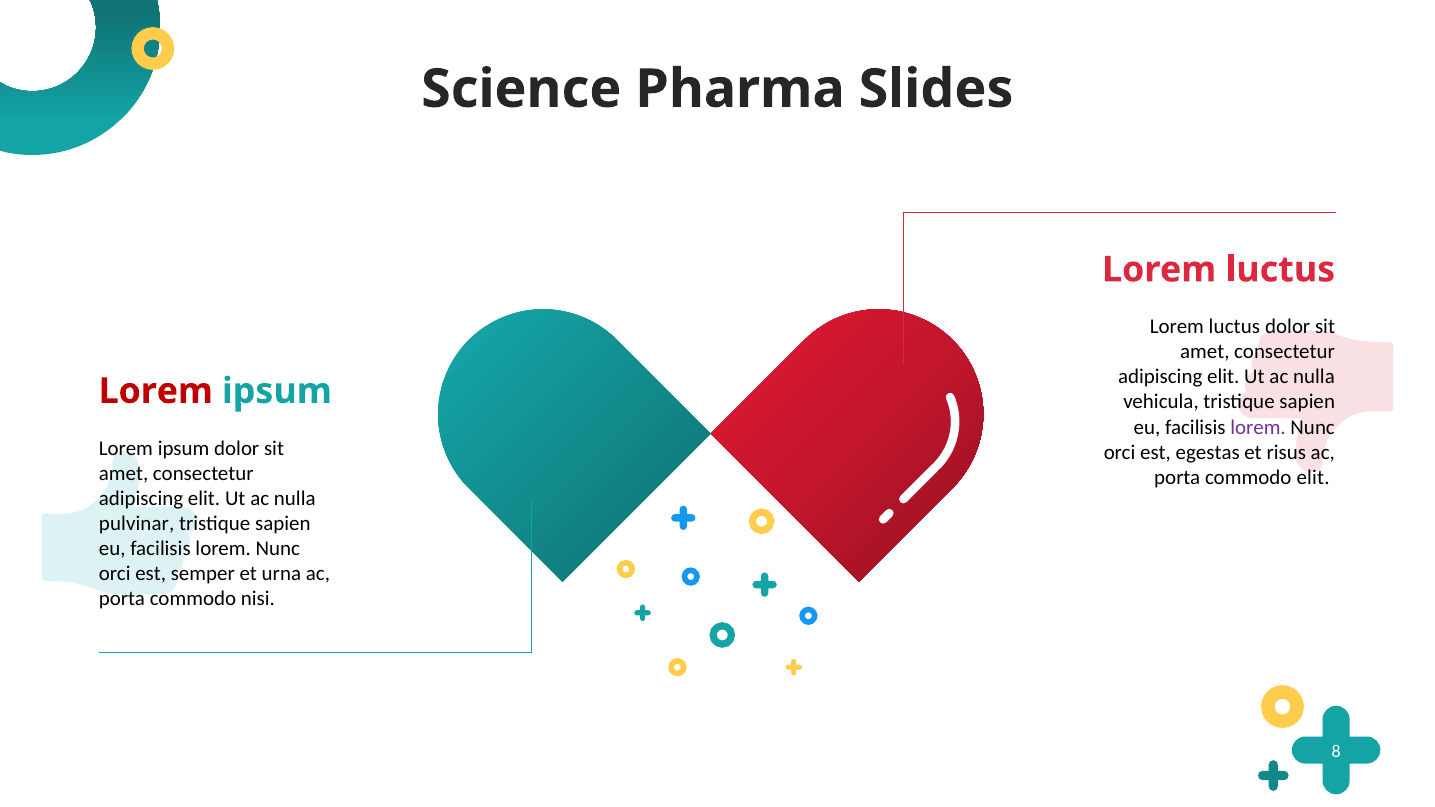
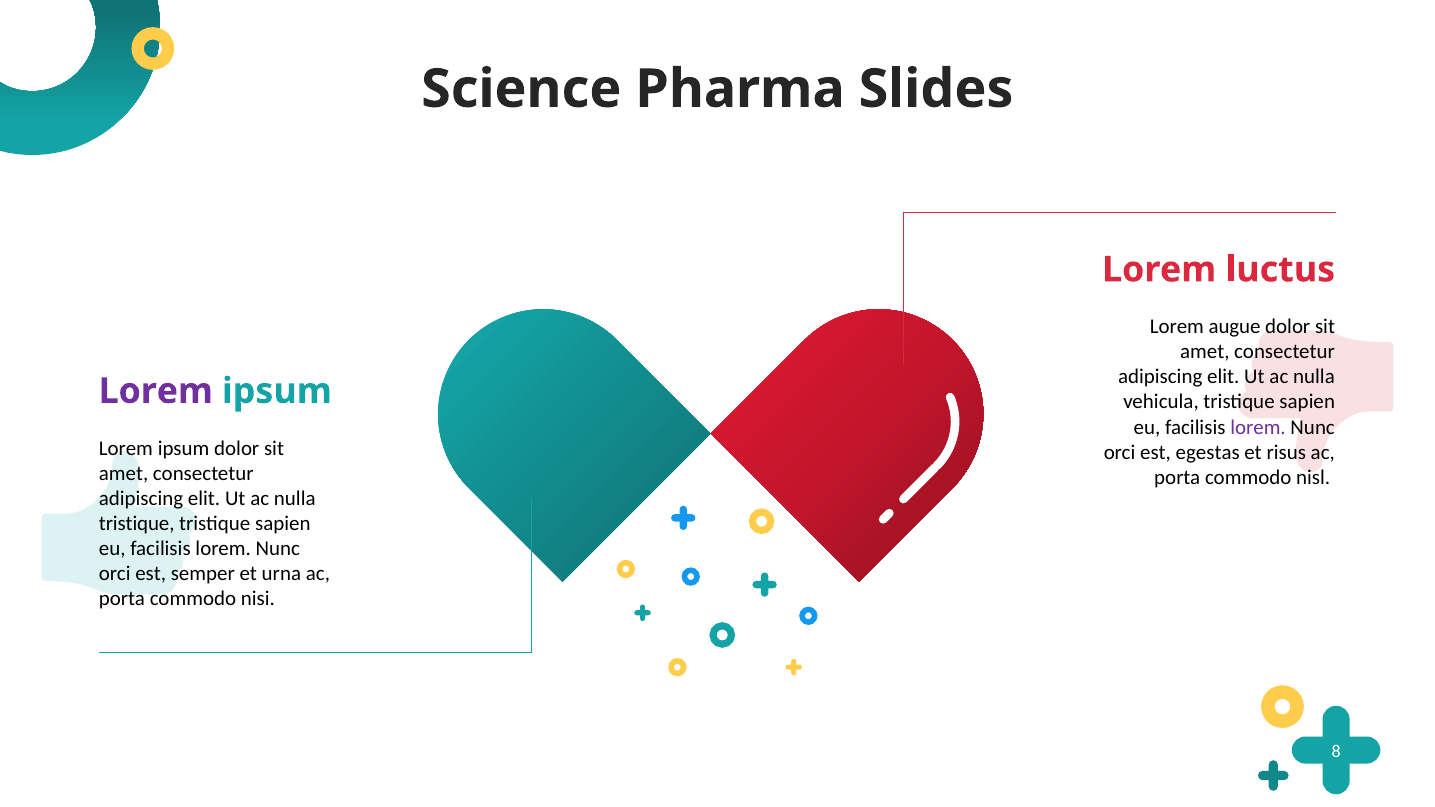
luctus: luctus -> augue (1235, 327)
Lorem colour: red -> purple (156, 391)
commodo elit: elit -> nisl (1313, 477)
pulvinar: pulvinar -> tristique (137, 524)
